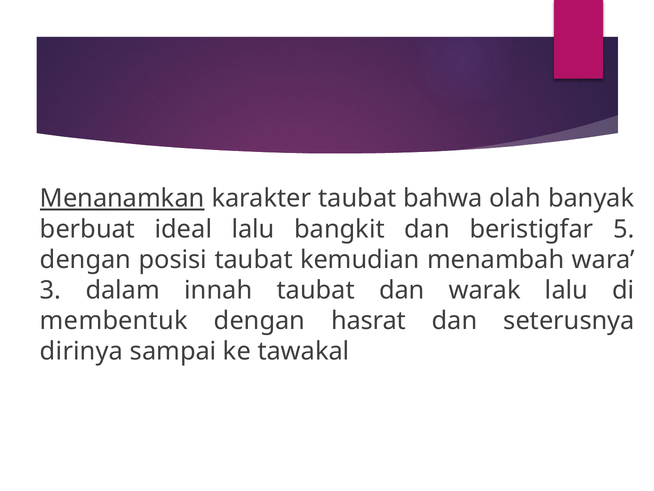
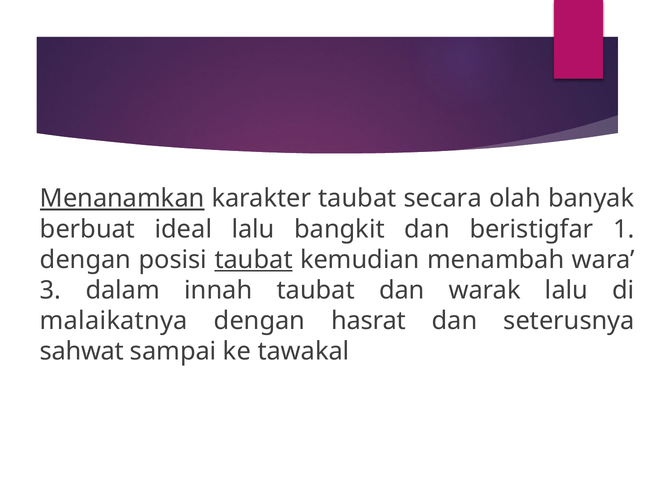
bahwa: bahwa -> secara (443, 198)
5: 5 -> 1 (624, 229)
taubat underline: none -> present (254, 259)
membentuk: membentuk -> malaikatnya (114, 320)
dirinya: dirinya -> sahwat (82, 351)
